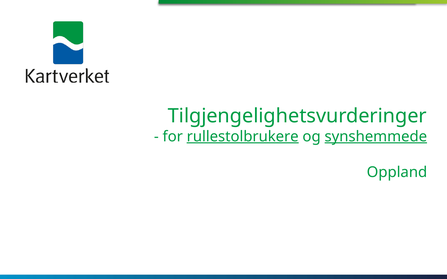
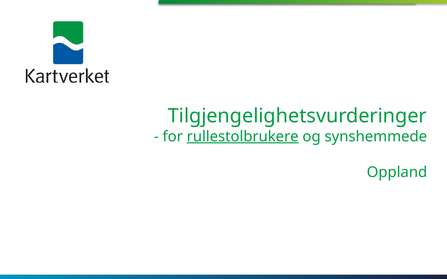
synshemmede underline: present -> none (376, 137)
